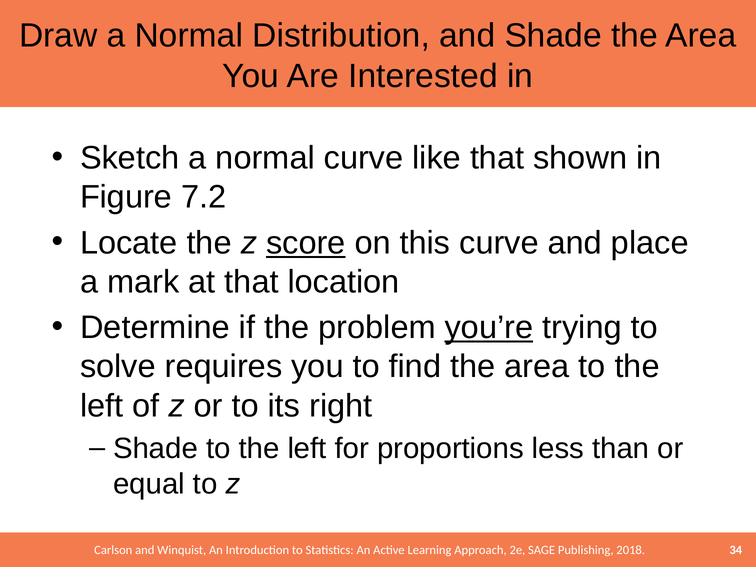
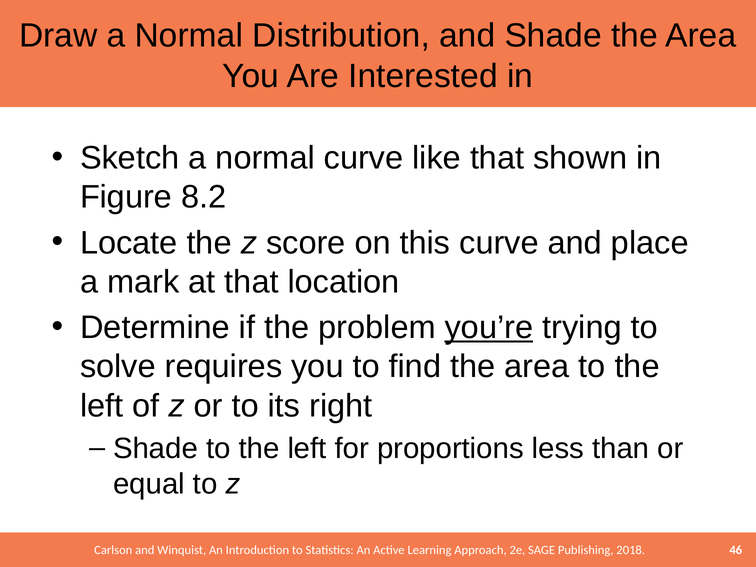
7.2: 7.2 -> 8.2 (204, 197)
score underline: present -> none (306, 243)
34: 34 -> 46 (736, 550)
